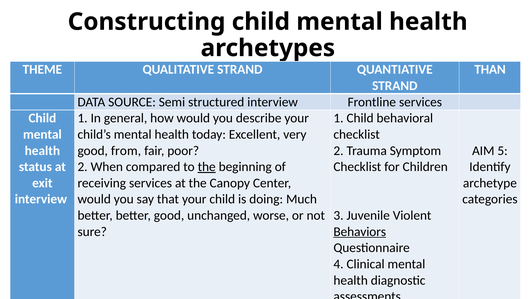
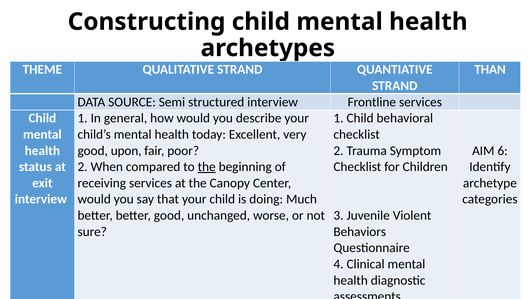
from: from -> upon (126, 150)
5: 5 -> 6 (503, 150)
Behaviors underline: present -> none (360, 231)
